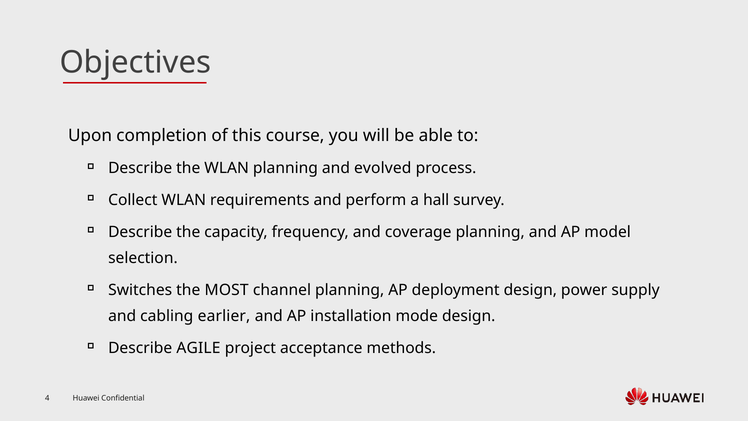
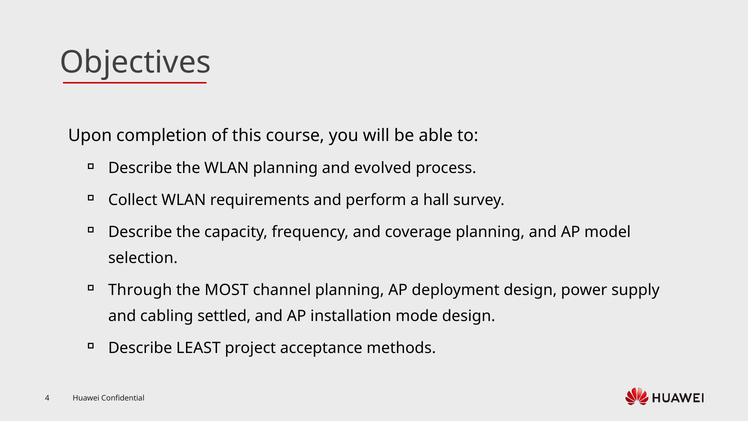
Switches: Switches -> Through (140, 290)
earlier: earlier -> settled (224, 316)
AGILE: AGILE -> LEAST (198, 348)
